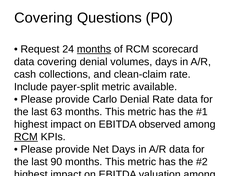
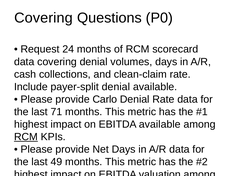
months underline: present -> none (94, 49)
payer-split metric: metric -> denial (116, 87)
63: 63 -> 71 (56, 112)
EBITDA observed: observed -> available (160, 124)
90: 90 -> 49 (56, 162)
